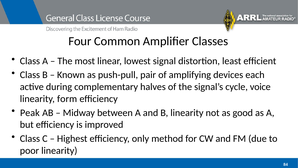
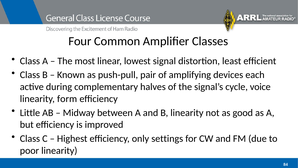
Peak: Peak -> Little (30, 112)
method: method -> settings (167, 138)
